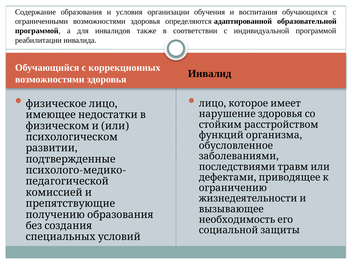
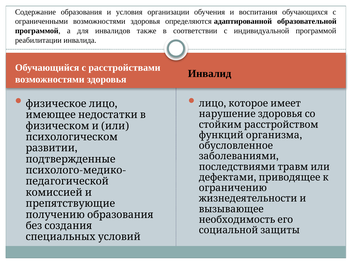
коррекционных: коррекционных -> расстройствами (124, 68)
